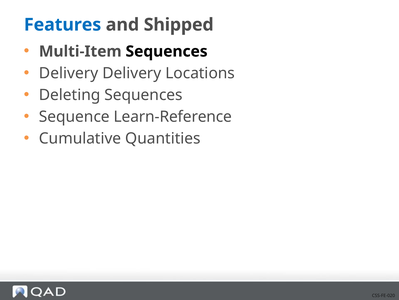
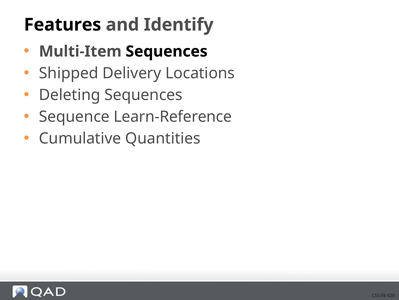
Features colour: blue -> black (63, 25)
Shipped: Shipped -> Identify (179, 25)
Delivery: Delivery -> Shipped (69, 73)
